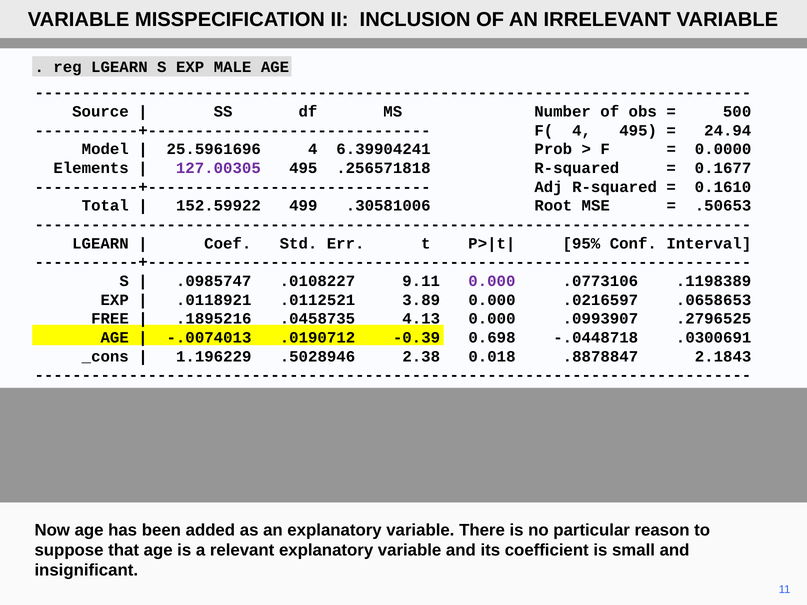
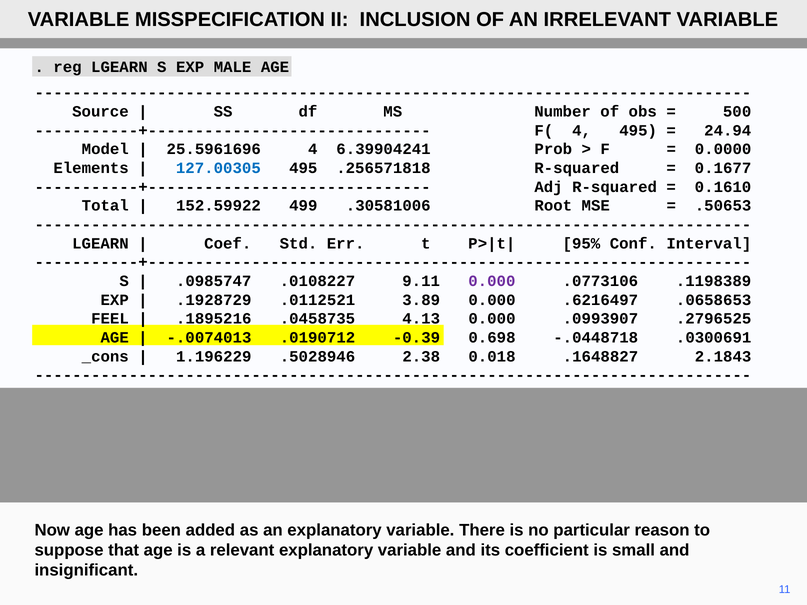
127.00305 colour: purple -> blue (218, 168)
.0118921: .0118921 -> .1928729 (214, 300)
.0216597: .0216597 -> .6216497 (600, 300)
FREE: FREE -> FEEL (110, 319)
.8878847: .8878847 -> .1648827 (600, 357)
